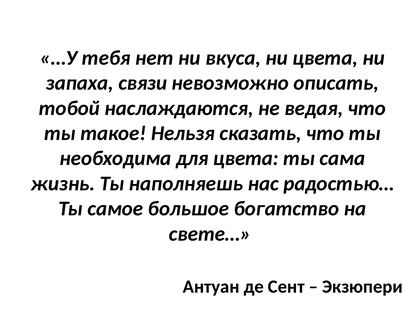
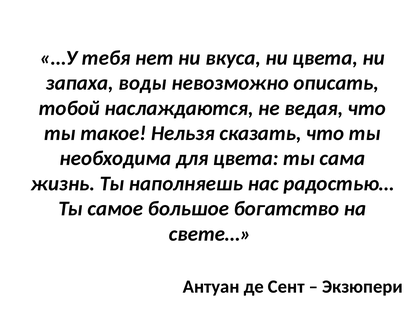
связи: связи -> воды (143, 83)
